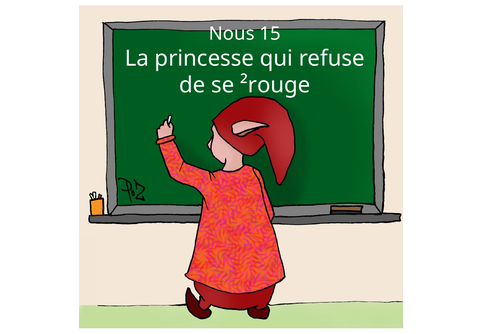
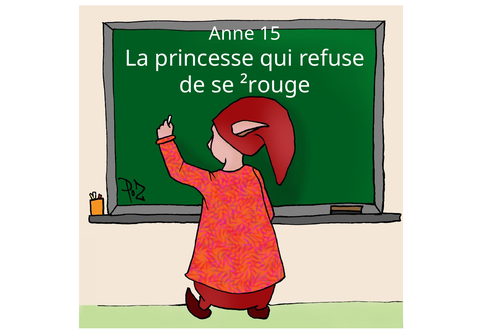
Nous: Nous -> Anne (232, 34)
